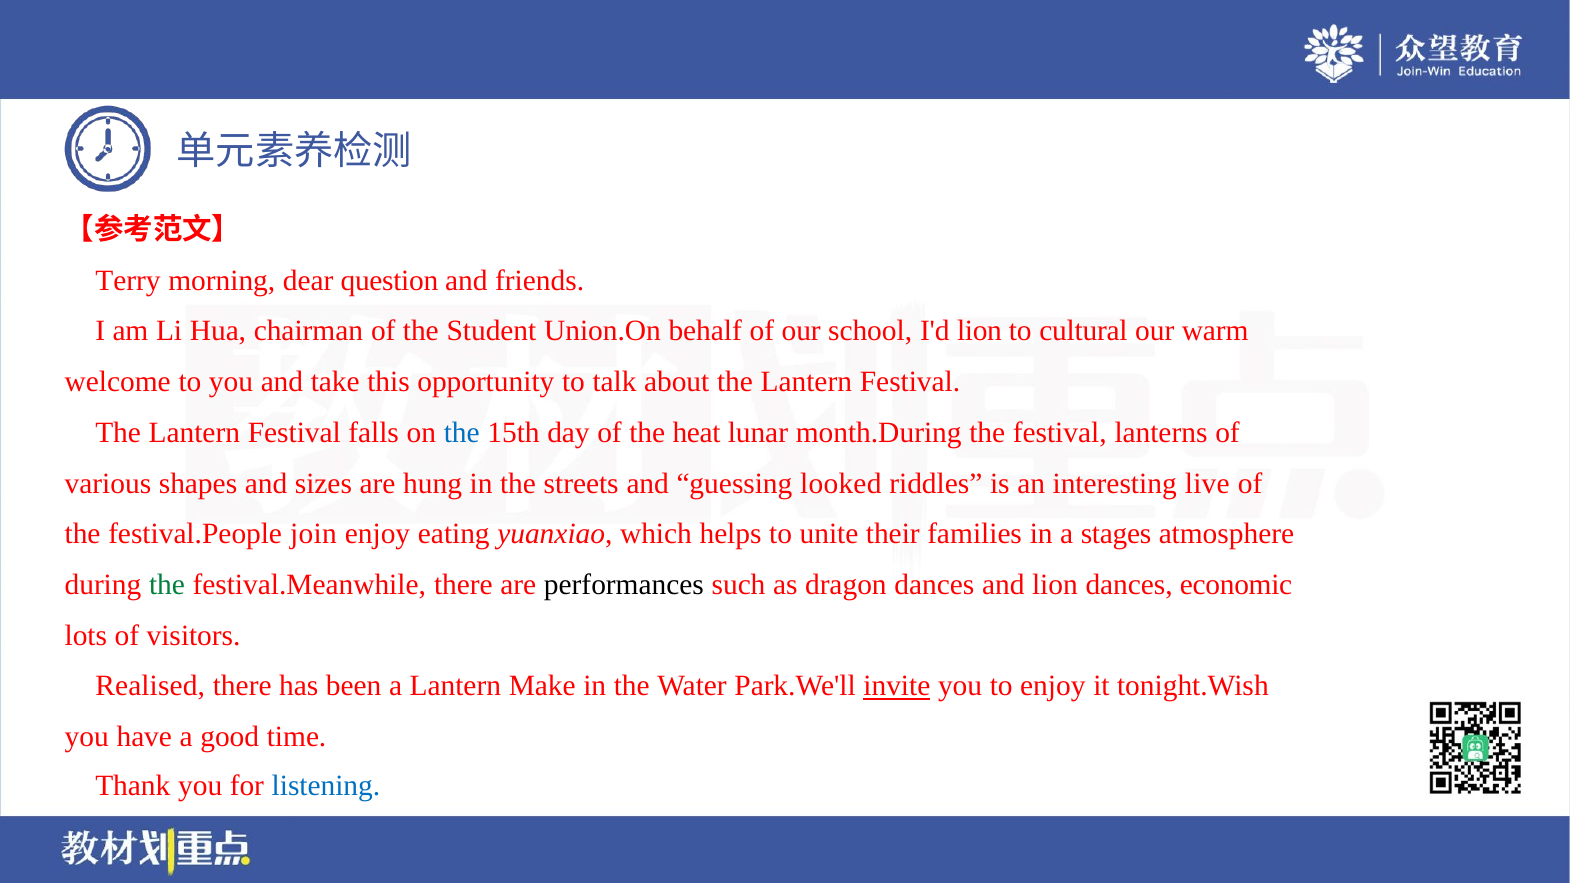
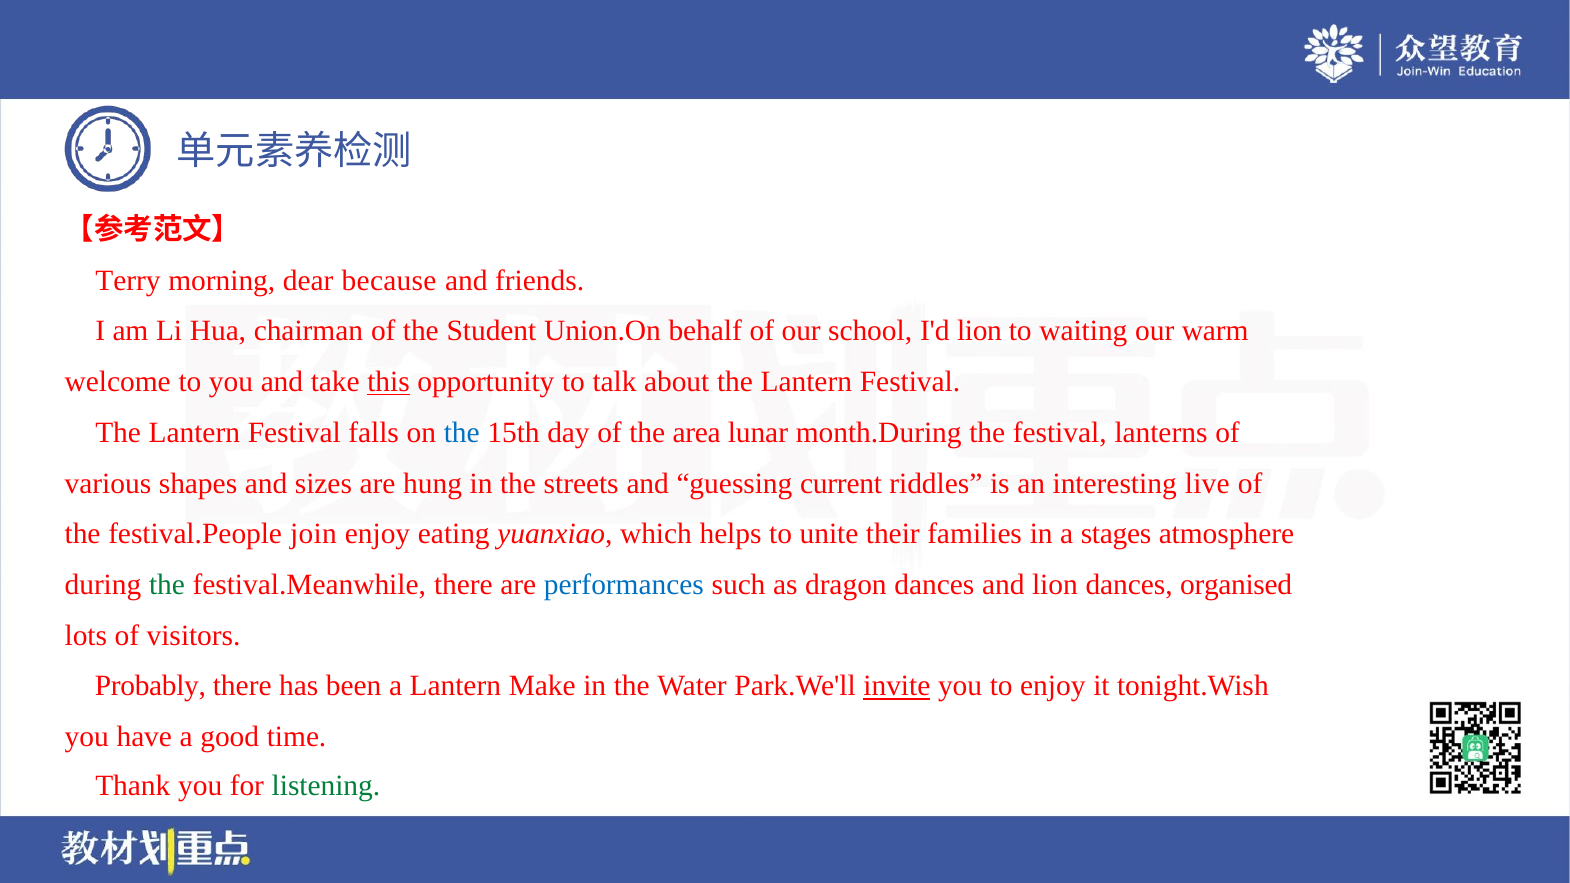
question: question -> because (389, 281)
cultural: cultural -> waiting (1083, 331)
this underline: none -> present (389, 382)
heat: heat -> area (697, 433)
looked: looked -> current (841, 483)
performances colour: black -> blue (624, 585)
economic: economic -> organised (1236, 585)
Realised: Realised -> Probably (150, 686)
listening colour: blue -> green (326, 786)
